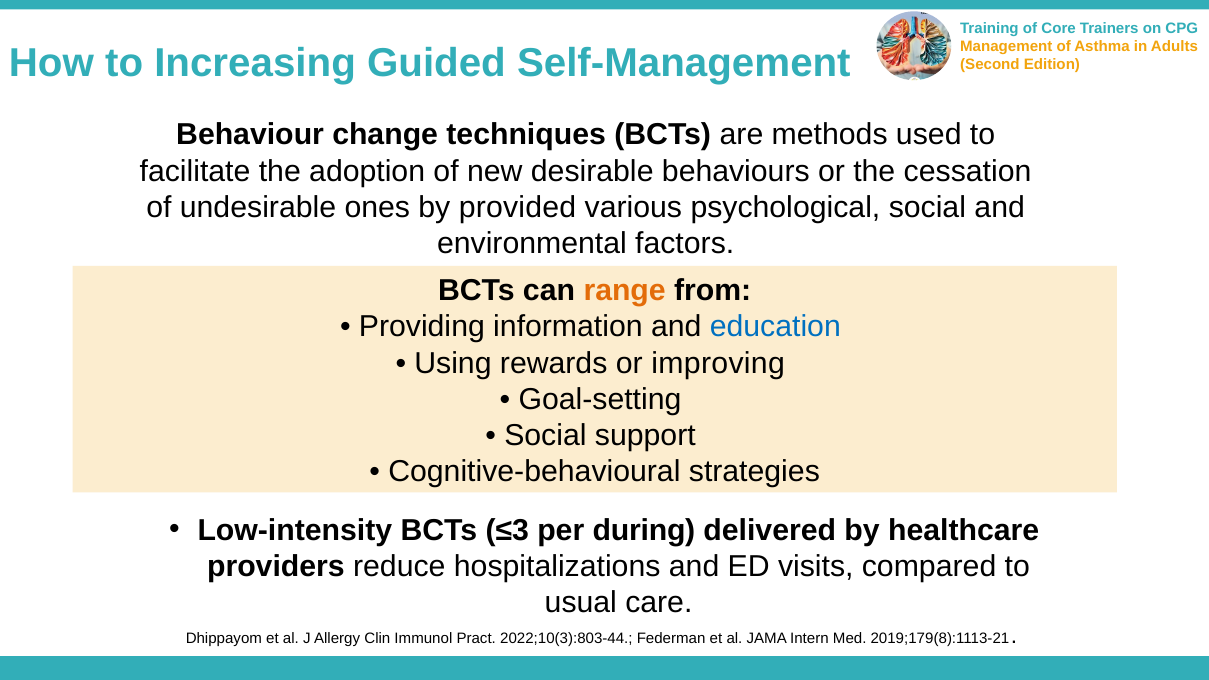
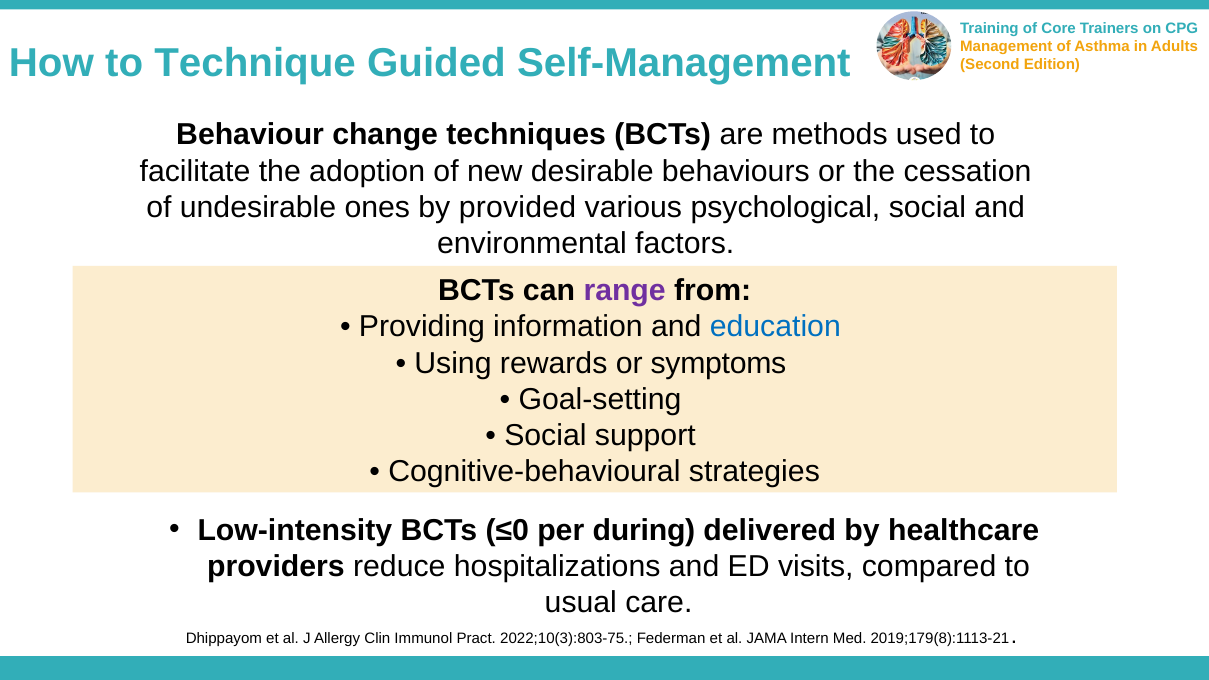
Increasing: Increasing -> Technique (255, 63)
range colour: orange -> purple (625, 291)
improving: improving -> symptoms (718, 363)
≤3: ≤3 -> ≤0 (507, 530)
2022;10(3):803-44: 2022;10(3):803-44 -> 2022;10(3):803-75 (566, 639)
